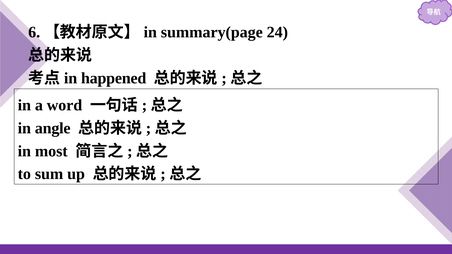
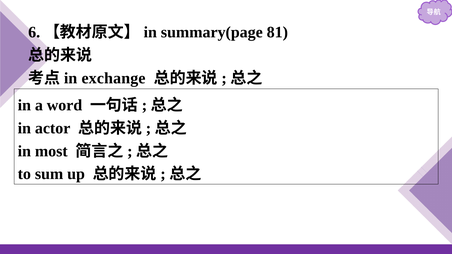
24: 24 -> 81 (277, 32)
happened: happened -> exchange (114, 78)
angle: angle -> actor (53, 128)
